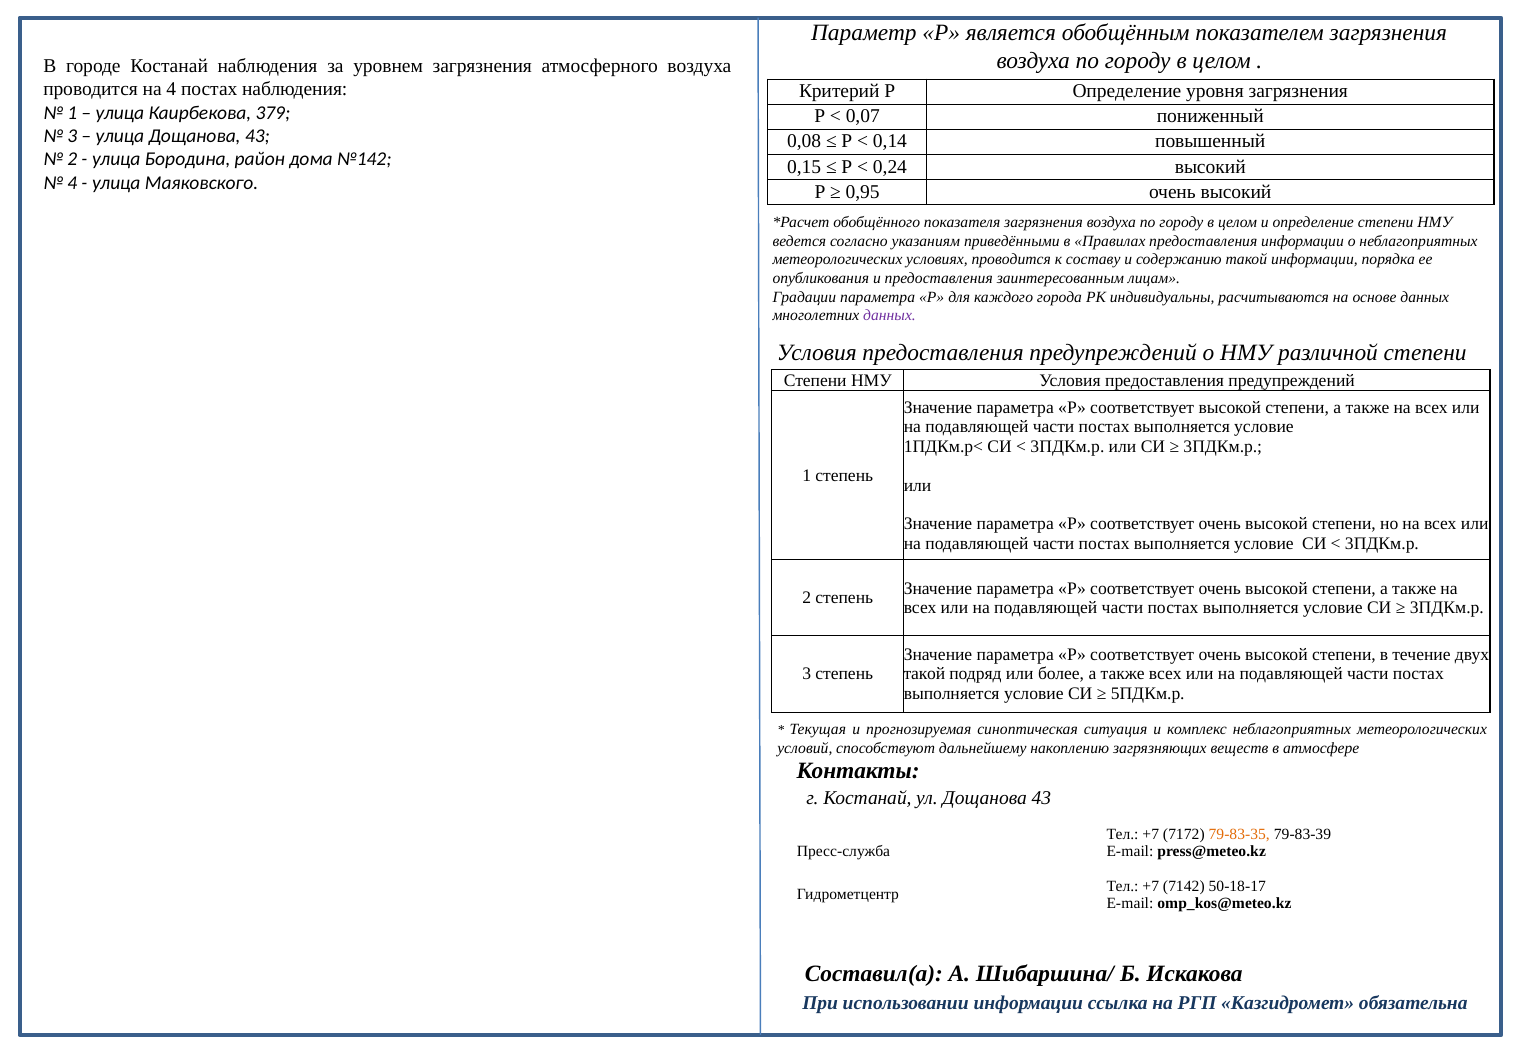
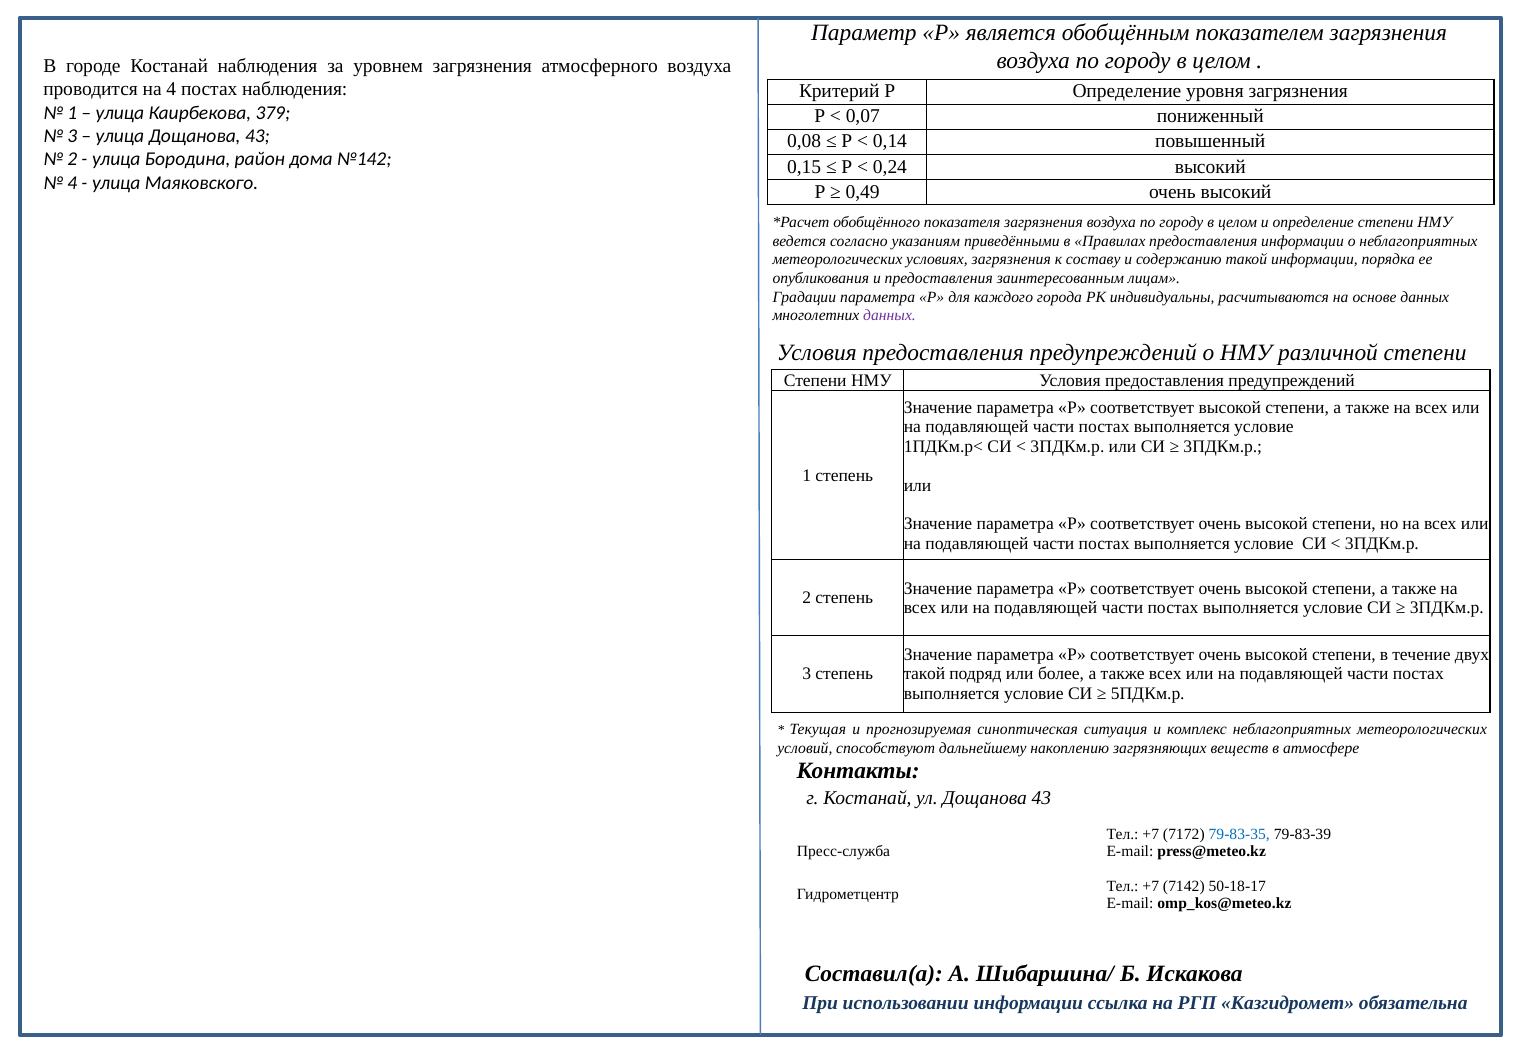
0,95: 0,95 -> 0,49 (863, 192)
условиях проводится: проводится -> загрязнения (1011, 260)
79-83-35 colour: orange -> blue (1239, 834)
